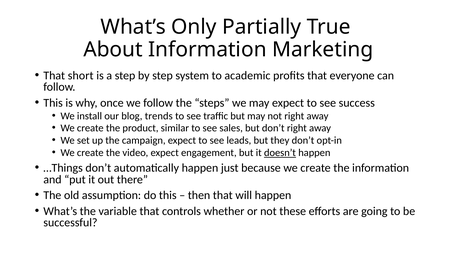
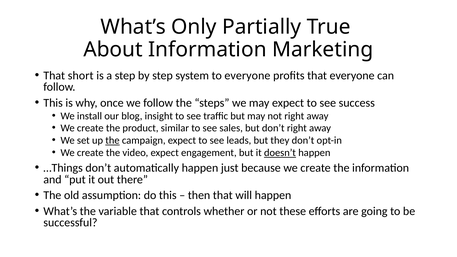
to academic: academic -> everyone (247, 75)
trends: trends -> insight (159, 116)
the underline: none -> present (112, 141)
